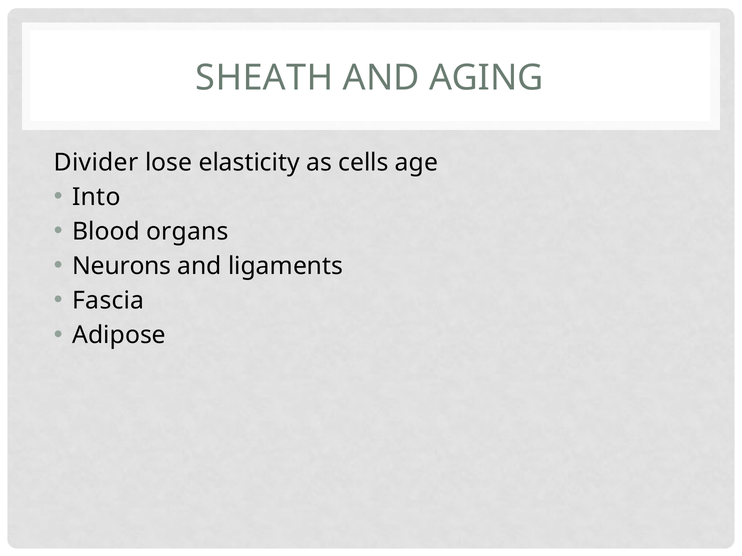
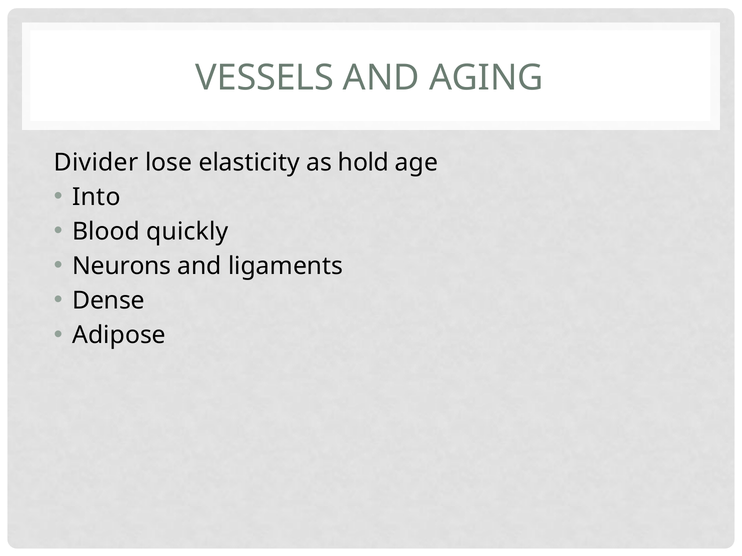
SHEATH: SHEATH -> VESSELS (265, 78)
cells: cells -> hold (364, 162)
organs: organs -> quickly (187, 232)
Fascia: Fascia -> Dense (109, 301)
